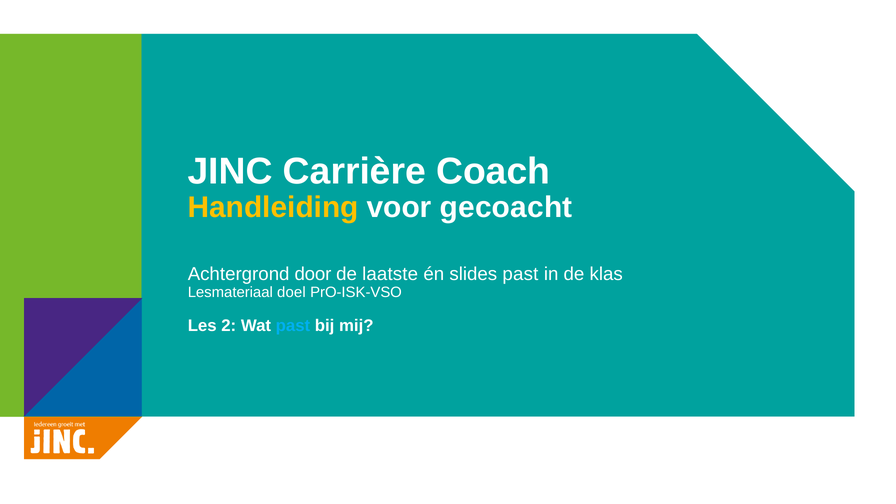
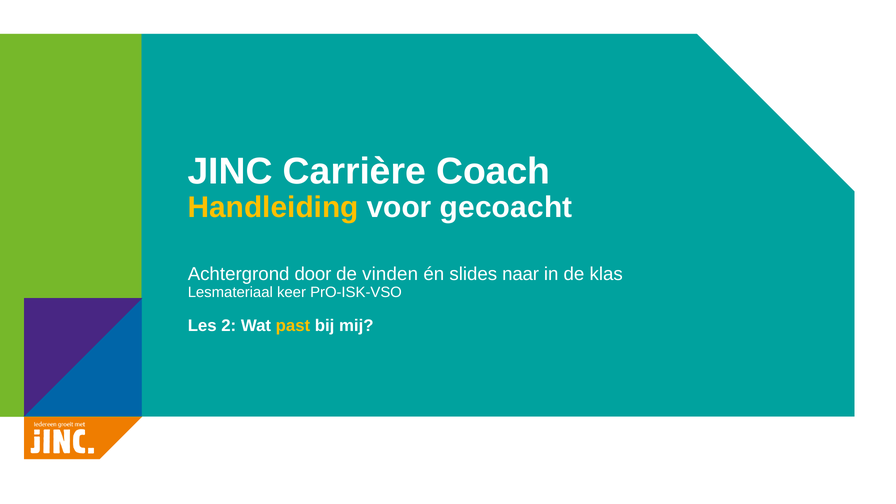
laatste: laatste -> vinden (390, 274)
slides past: past -> naar (521, 274)
doel: doel -> keer (292, 292)
past colour: light blue -> yellow (293, 326)
